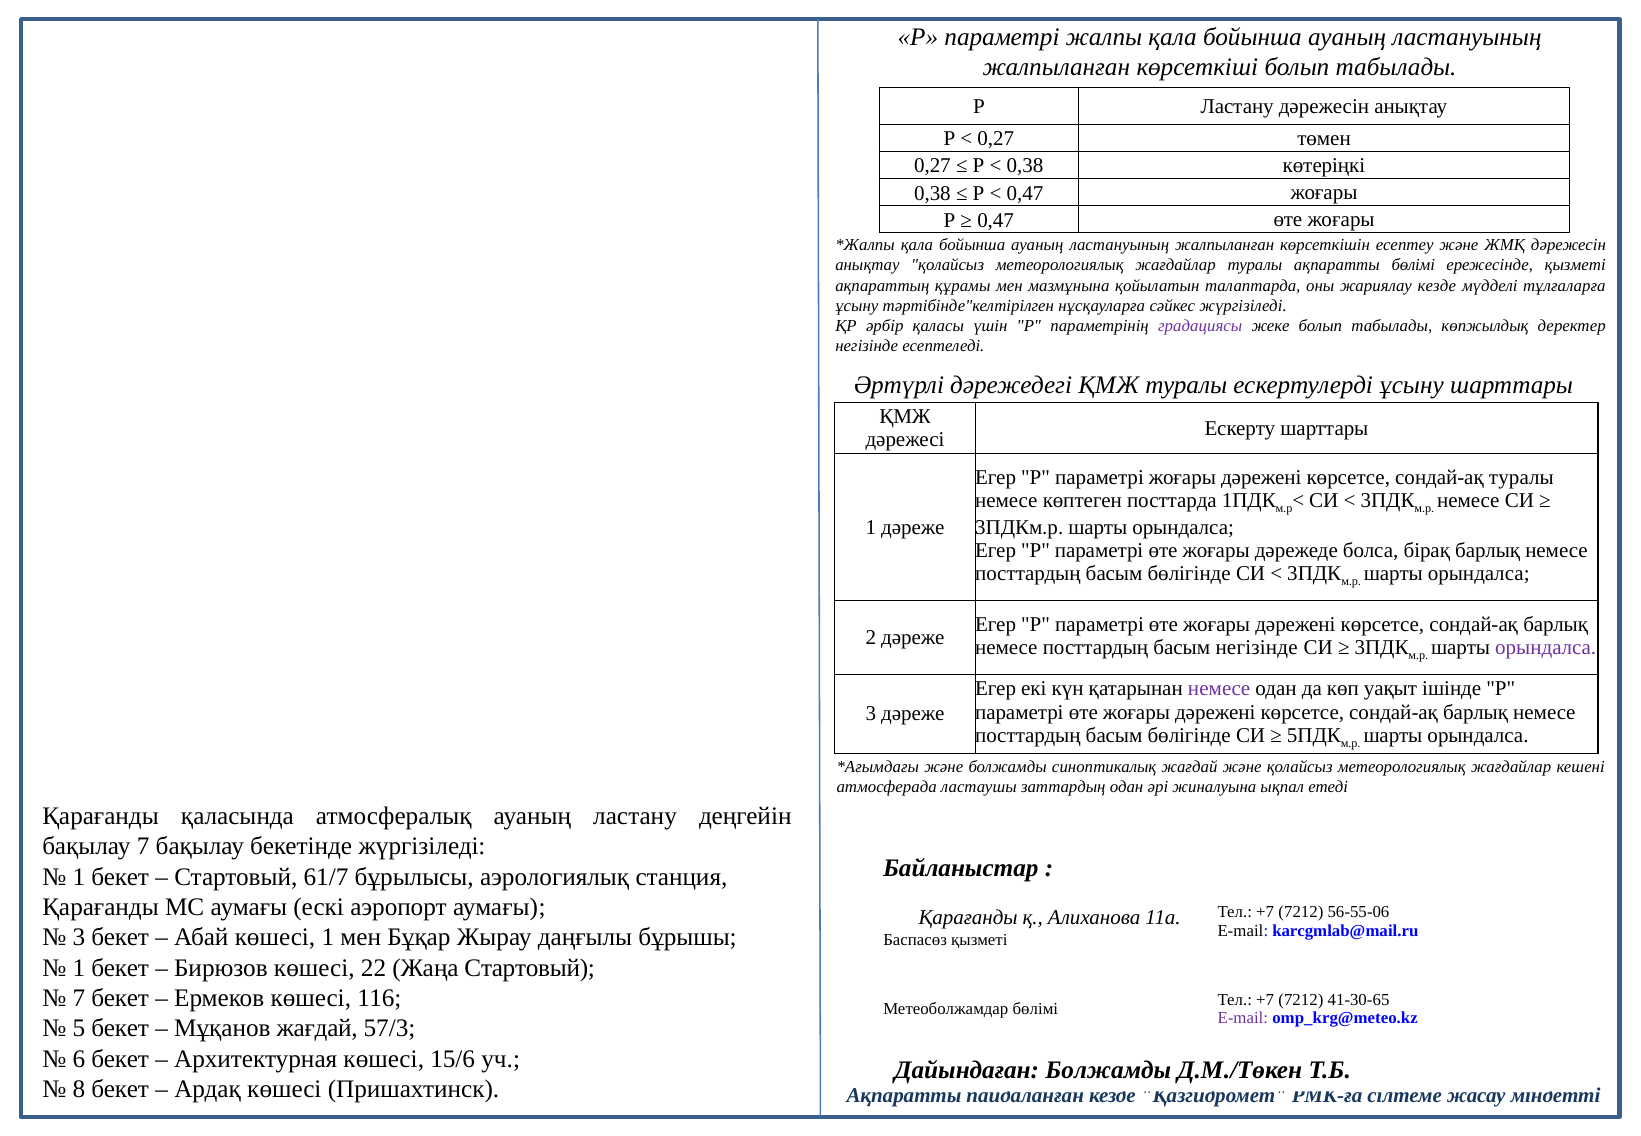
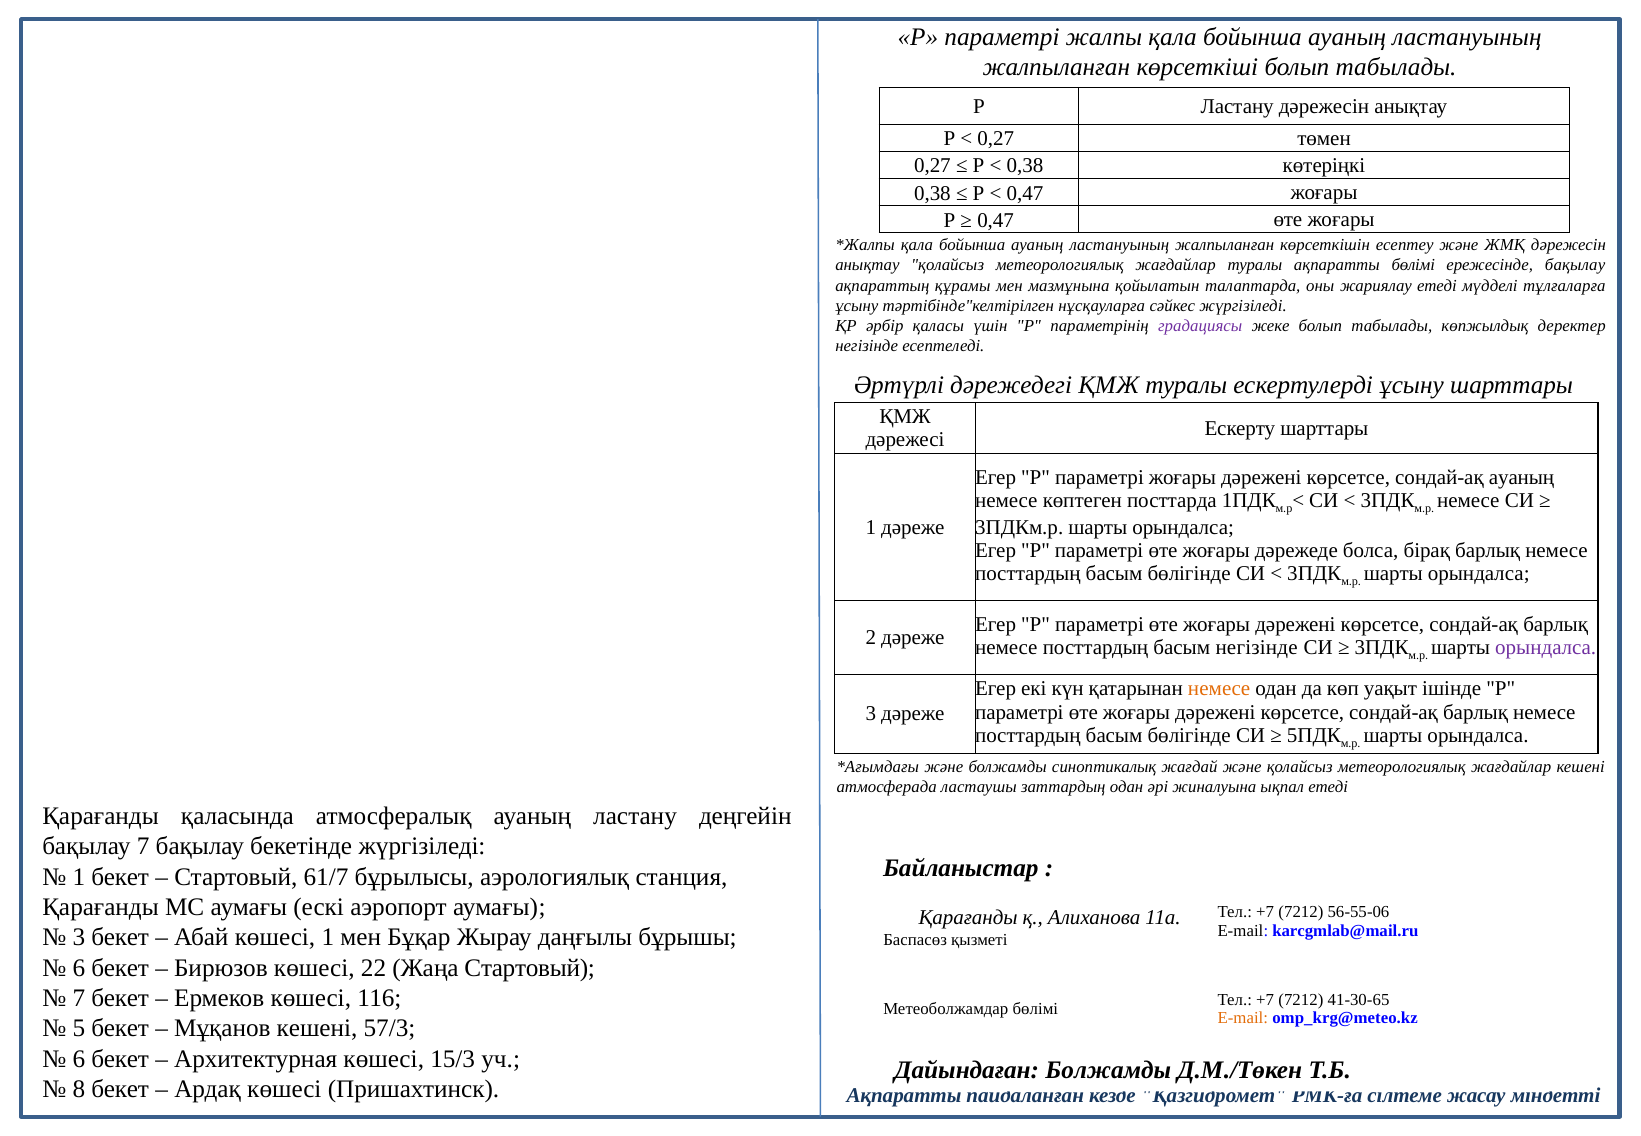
ережесінде қызметі: қызметі -> бақылау (1575, 265)
жариялау кезде: кезде -> етеді (1437, 286)
сондай-ақ туралы: туралы -> ауаның (1522, 477)
немесе colour: purple -> orange (1219, 689)
1: 1 -> 6 (79, 968)
E-mail colour: purple -> orange (1243, 1018)
Мұқанов жағдай: жағдай -> кешені (317, 1028)
15/6: 15/6 -> 15/3 (453, 1059)
